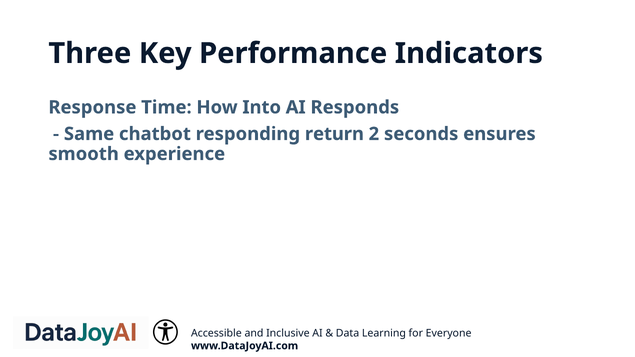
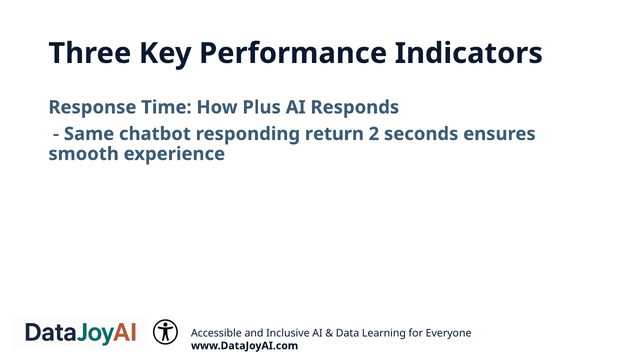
Into: Into -> Plus (262, 107)
